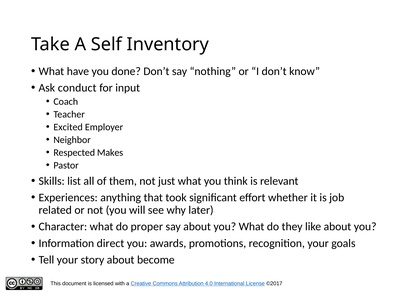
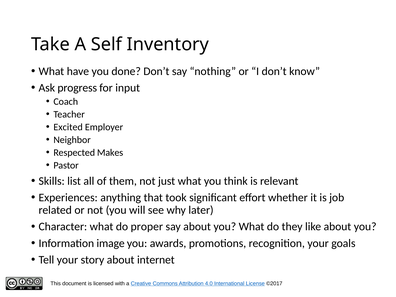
conduct: conduct -> progress (77, 88)
direct: direct -> image (111, 243)
become: become -> internet (156, 260)
